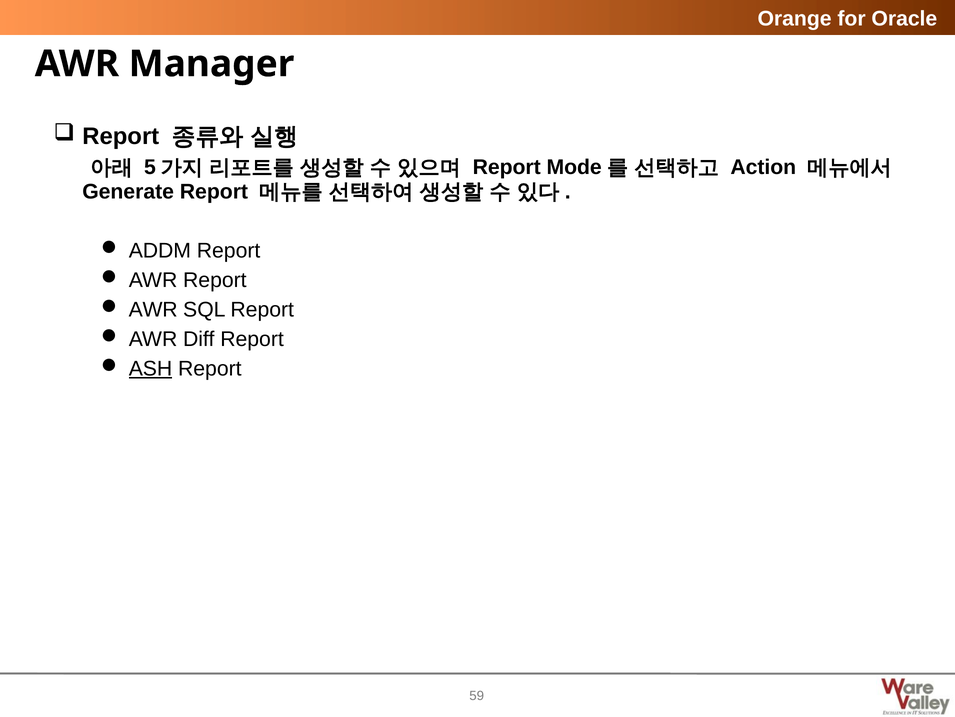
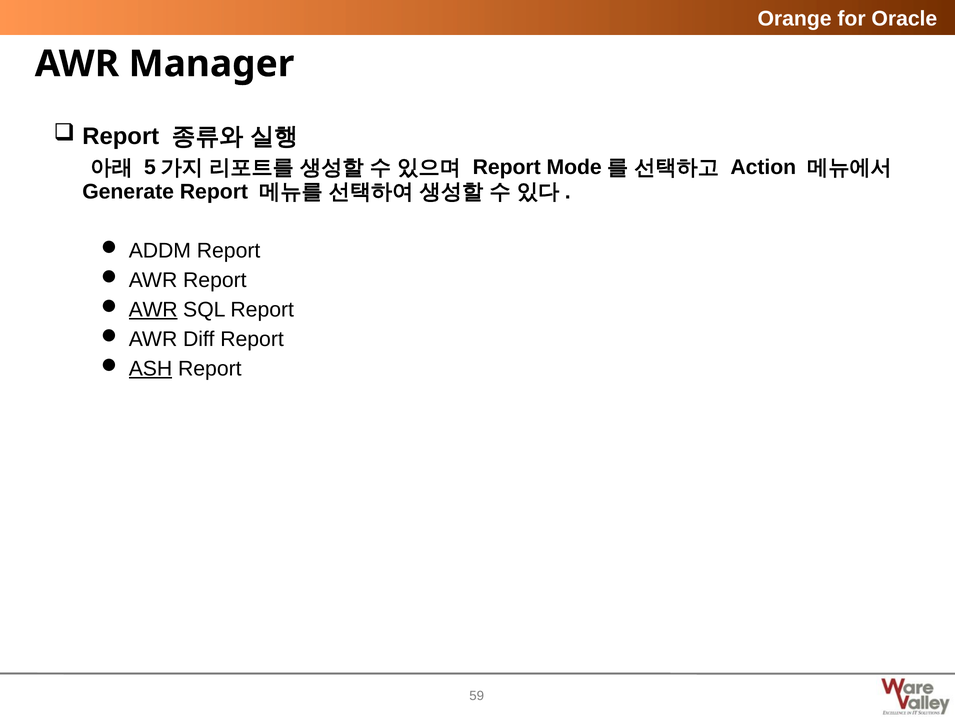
AWR underline: none -> present (153, 309)
